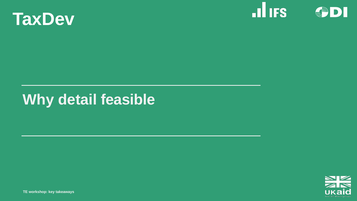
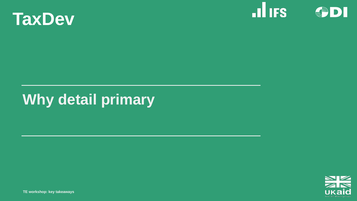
feasible: feasible -> primary (128, 100)
